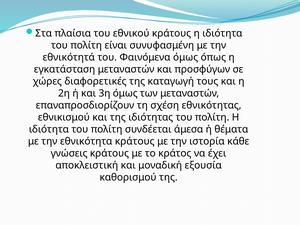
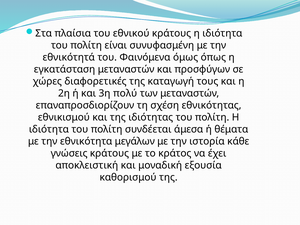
3η όμως: όμως -> πολύ (125, 93)
εθνικότητα κράτους: κράτους -> μεγάλων (135, 141)
